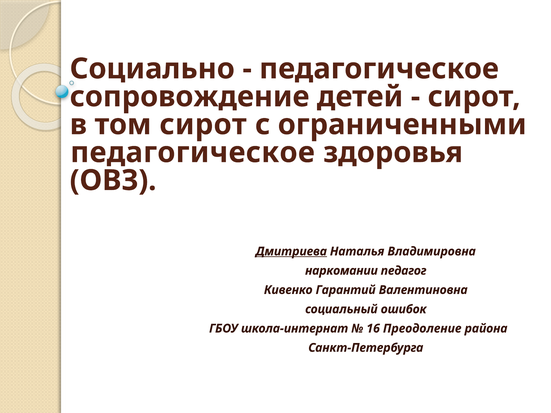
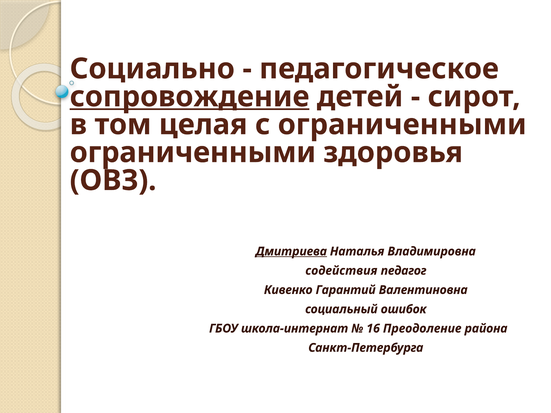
сопровождение underline: none -> present (190, 97)
том сирот: сирот -> целая (203, 125)
педагогическое: педагогическое -> ограниченными (193, 153)
наркомании: наркомании -> содействия (341, 271)
